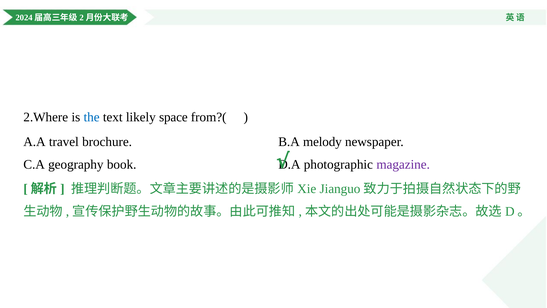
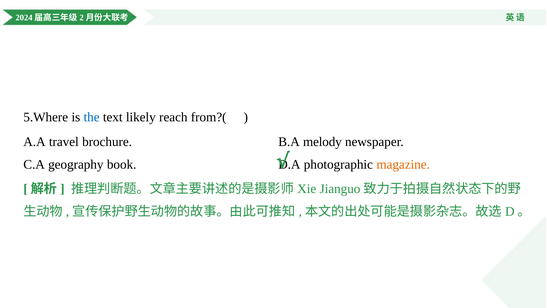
2.Where: 2.Where -> 5.Where (46, 117)
space: space -> reach (173, 117)
magazine colour: purple -> orange (403, 164)
